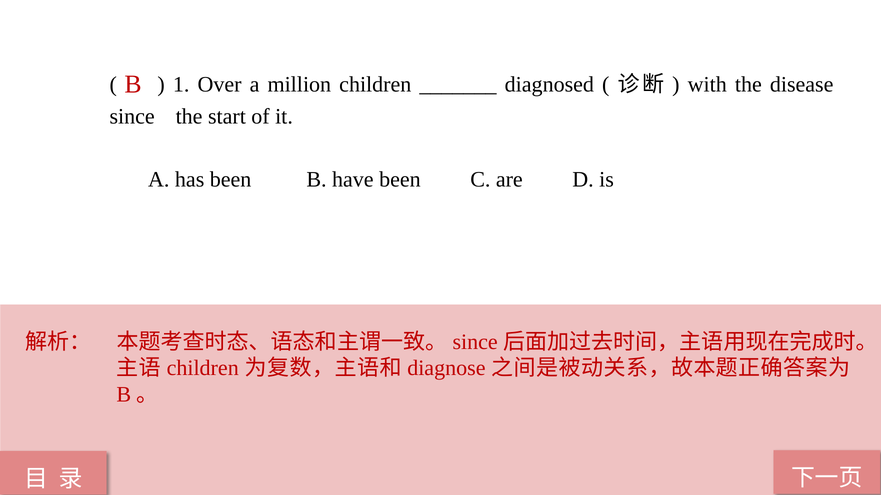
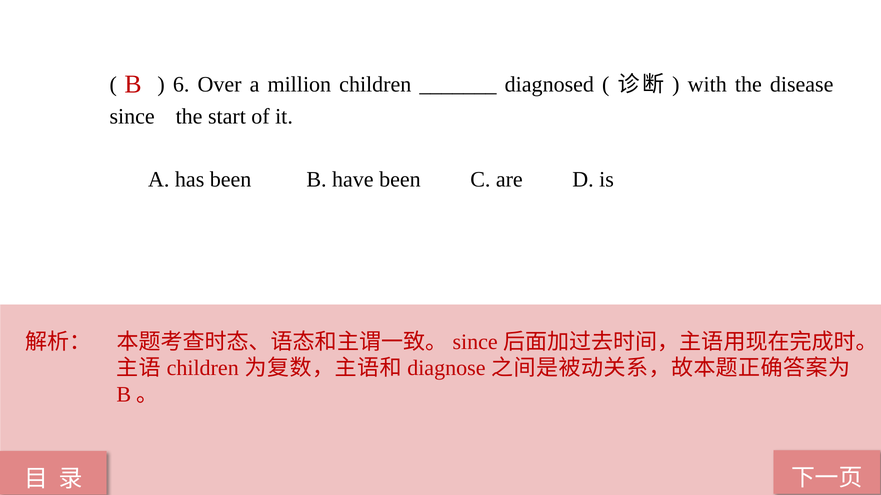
1: 1 -> 6 (181, 85)
